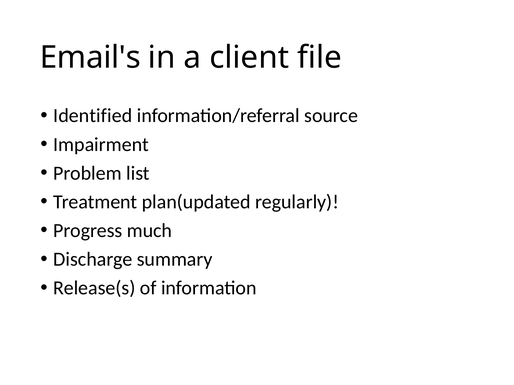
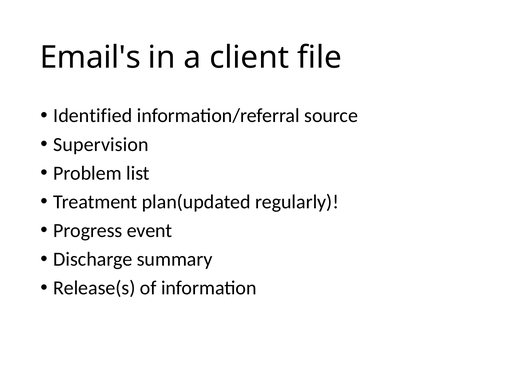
Impairment: Impairment -> Supervision (101, 145)
much: much -> event (150, 231)
